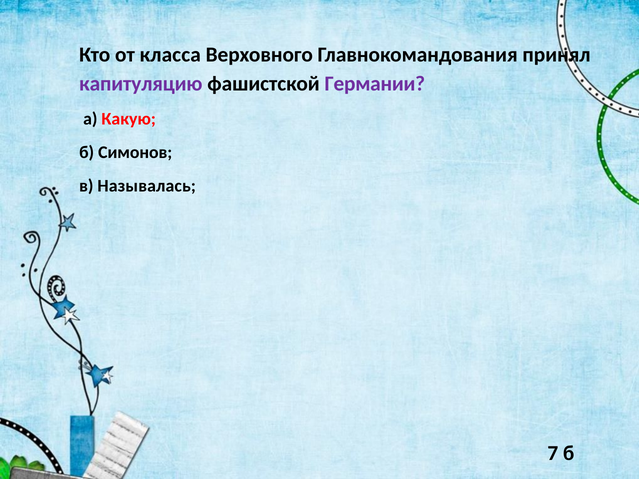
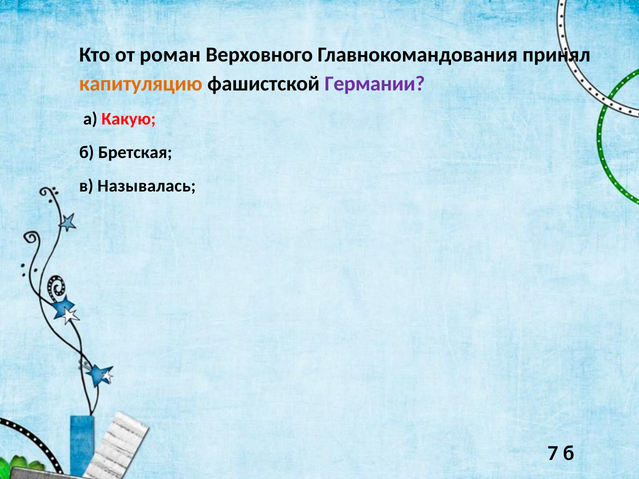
класса: класса -> роман (170, 55)
капитуляцию colour: purple -> orange (141, 84)
Симонов: Симонов -> Бретская (135, 153)
